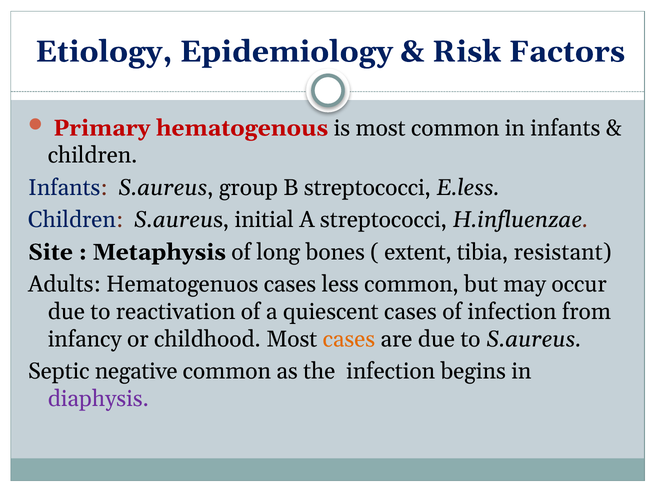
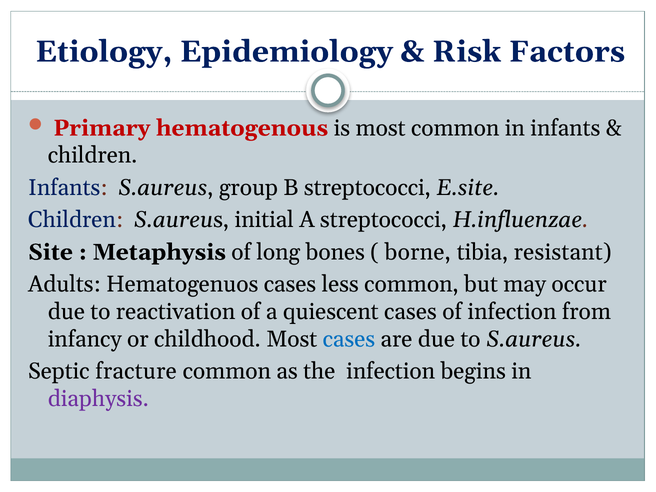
E.less: E.less -> E.site (468, 188)
extent: extent -> borne (418, 252)
cases colour: orange -> blue (349, 339)
negative: negative -> fracture (136, 371)
